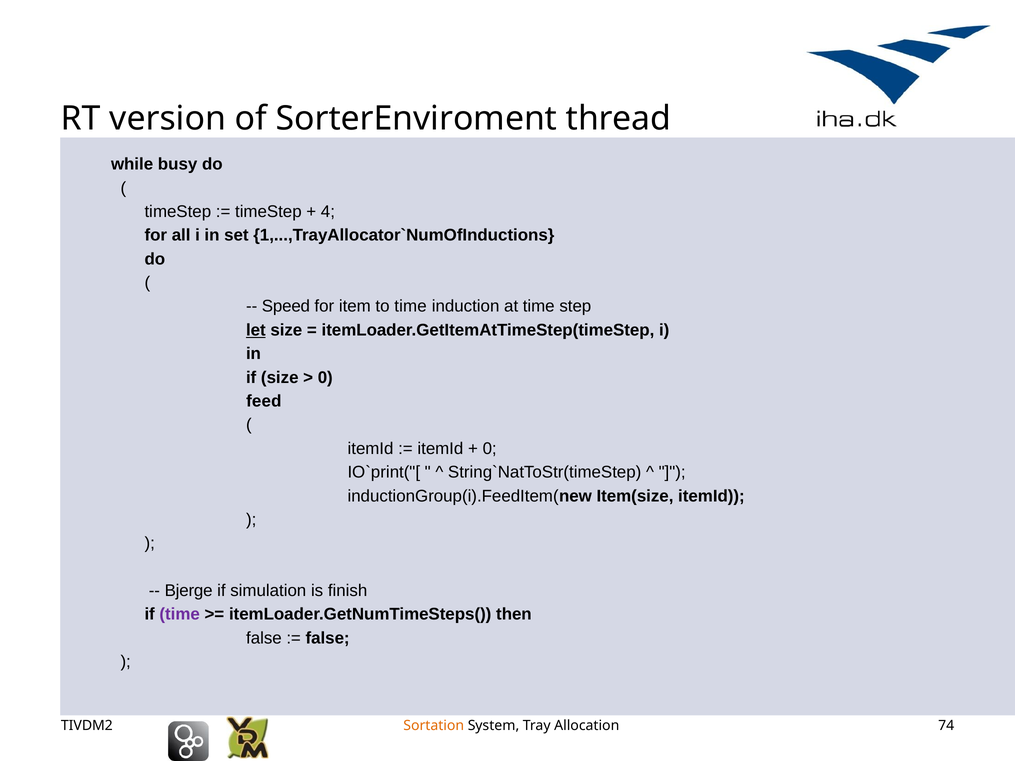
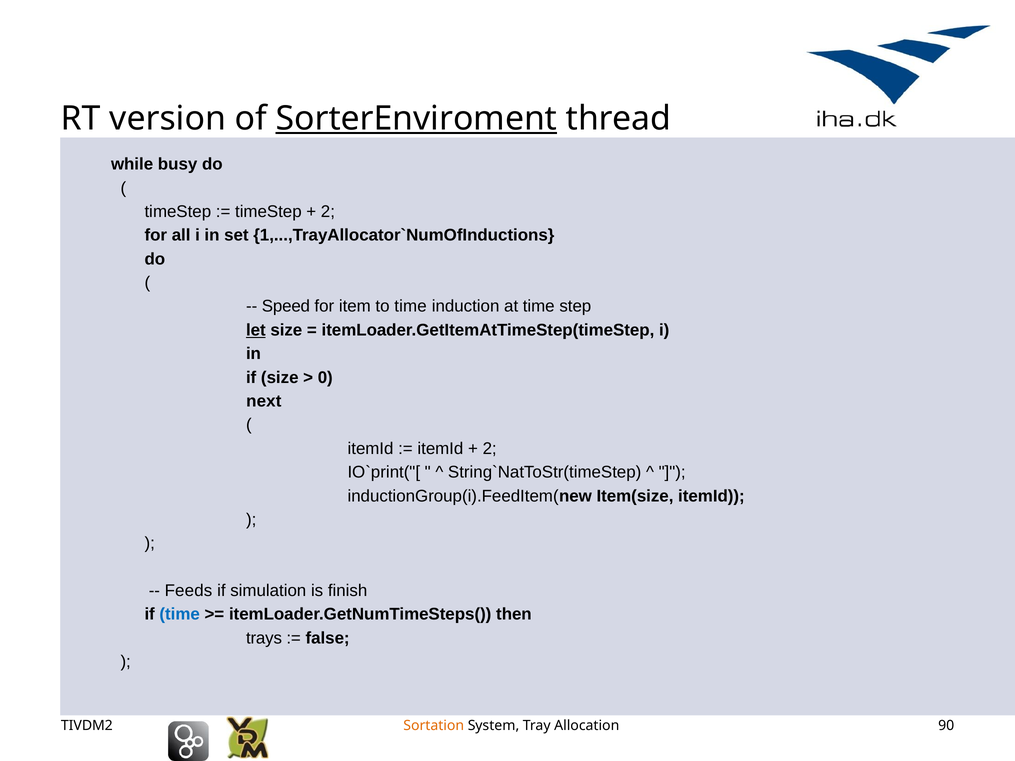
SorterEnviroment underline: none -> present (416, 118)
4: 4 -> 2 (328, 212)
feed: feed -> next (264, 401)
0: 0 -> 2 (490, 449)
Bjerge: Bjerge -> Feeds (188, 591)
time colour: purple -> blue (180, 615)
false: false -> trays (264, 638)
74: 74 -> 90 (946, 726)
